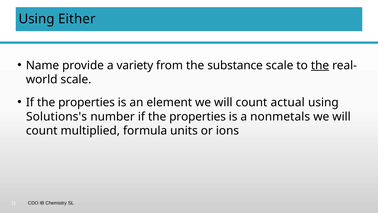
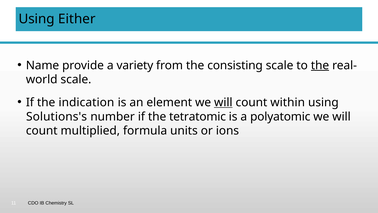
substance: substance -> consisting (235, 65)
properties: properties -> indication (86, 102)
will underline: none -> present (223, 102)
actual: actual -> within (288, 102)
number if the properties: properties -> tetratomic (198, 116)
nonmetals: nonmetals -> polyatomic (280, 116)
